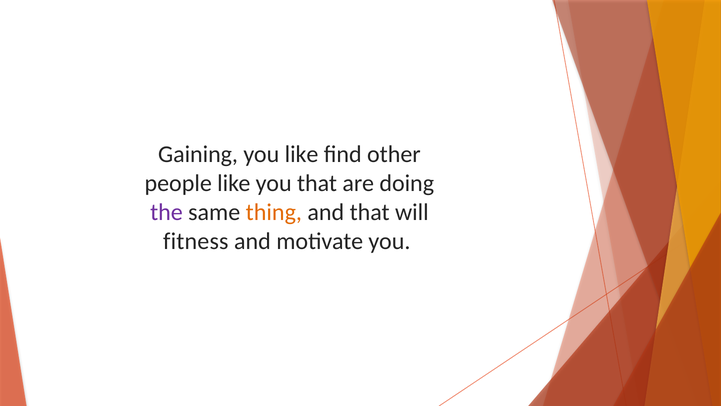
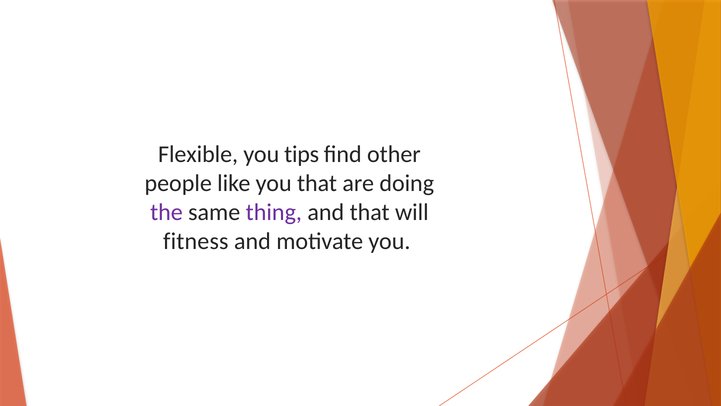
Gaining: Gaining -> Flexible (198, 154)
you like: like -> tips (302, 154)
thing colour: orange -> purple (274, 212)
